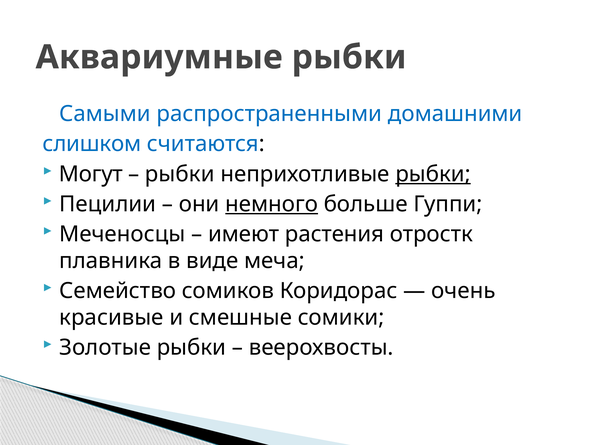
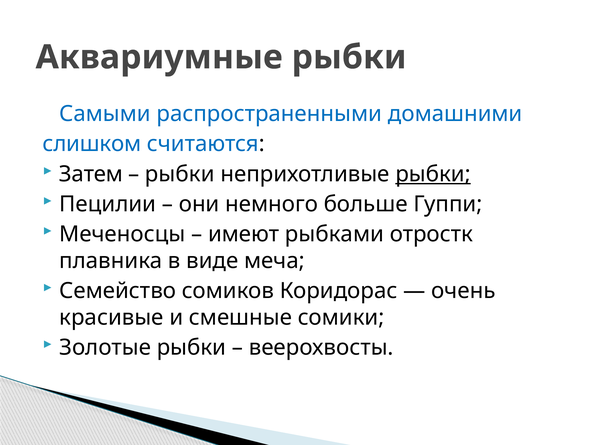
Могут: Могут -> Затем (91, 174)
немного underline: present -> none (272, 204)
растения: растения -> рыбками (334, 234)
